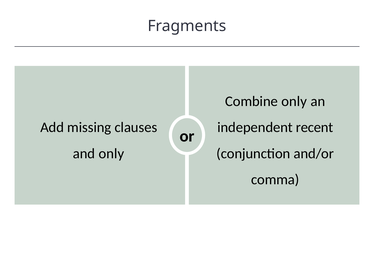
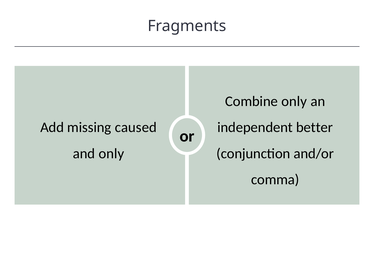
clauses: clauses -> caused (136, 128)
recent: recent -> better (315, 128)
